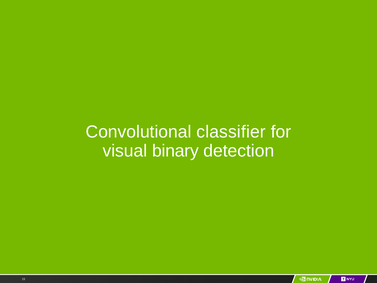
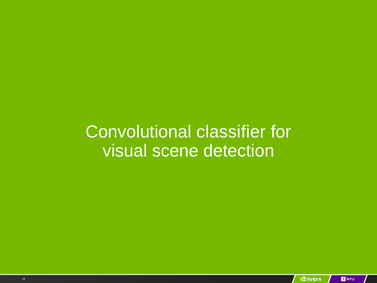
binary: binary -> scene (175, 151)
